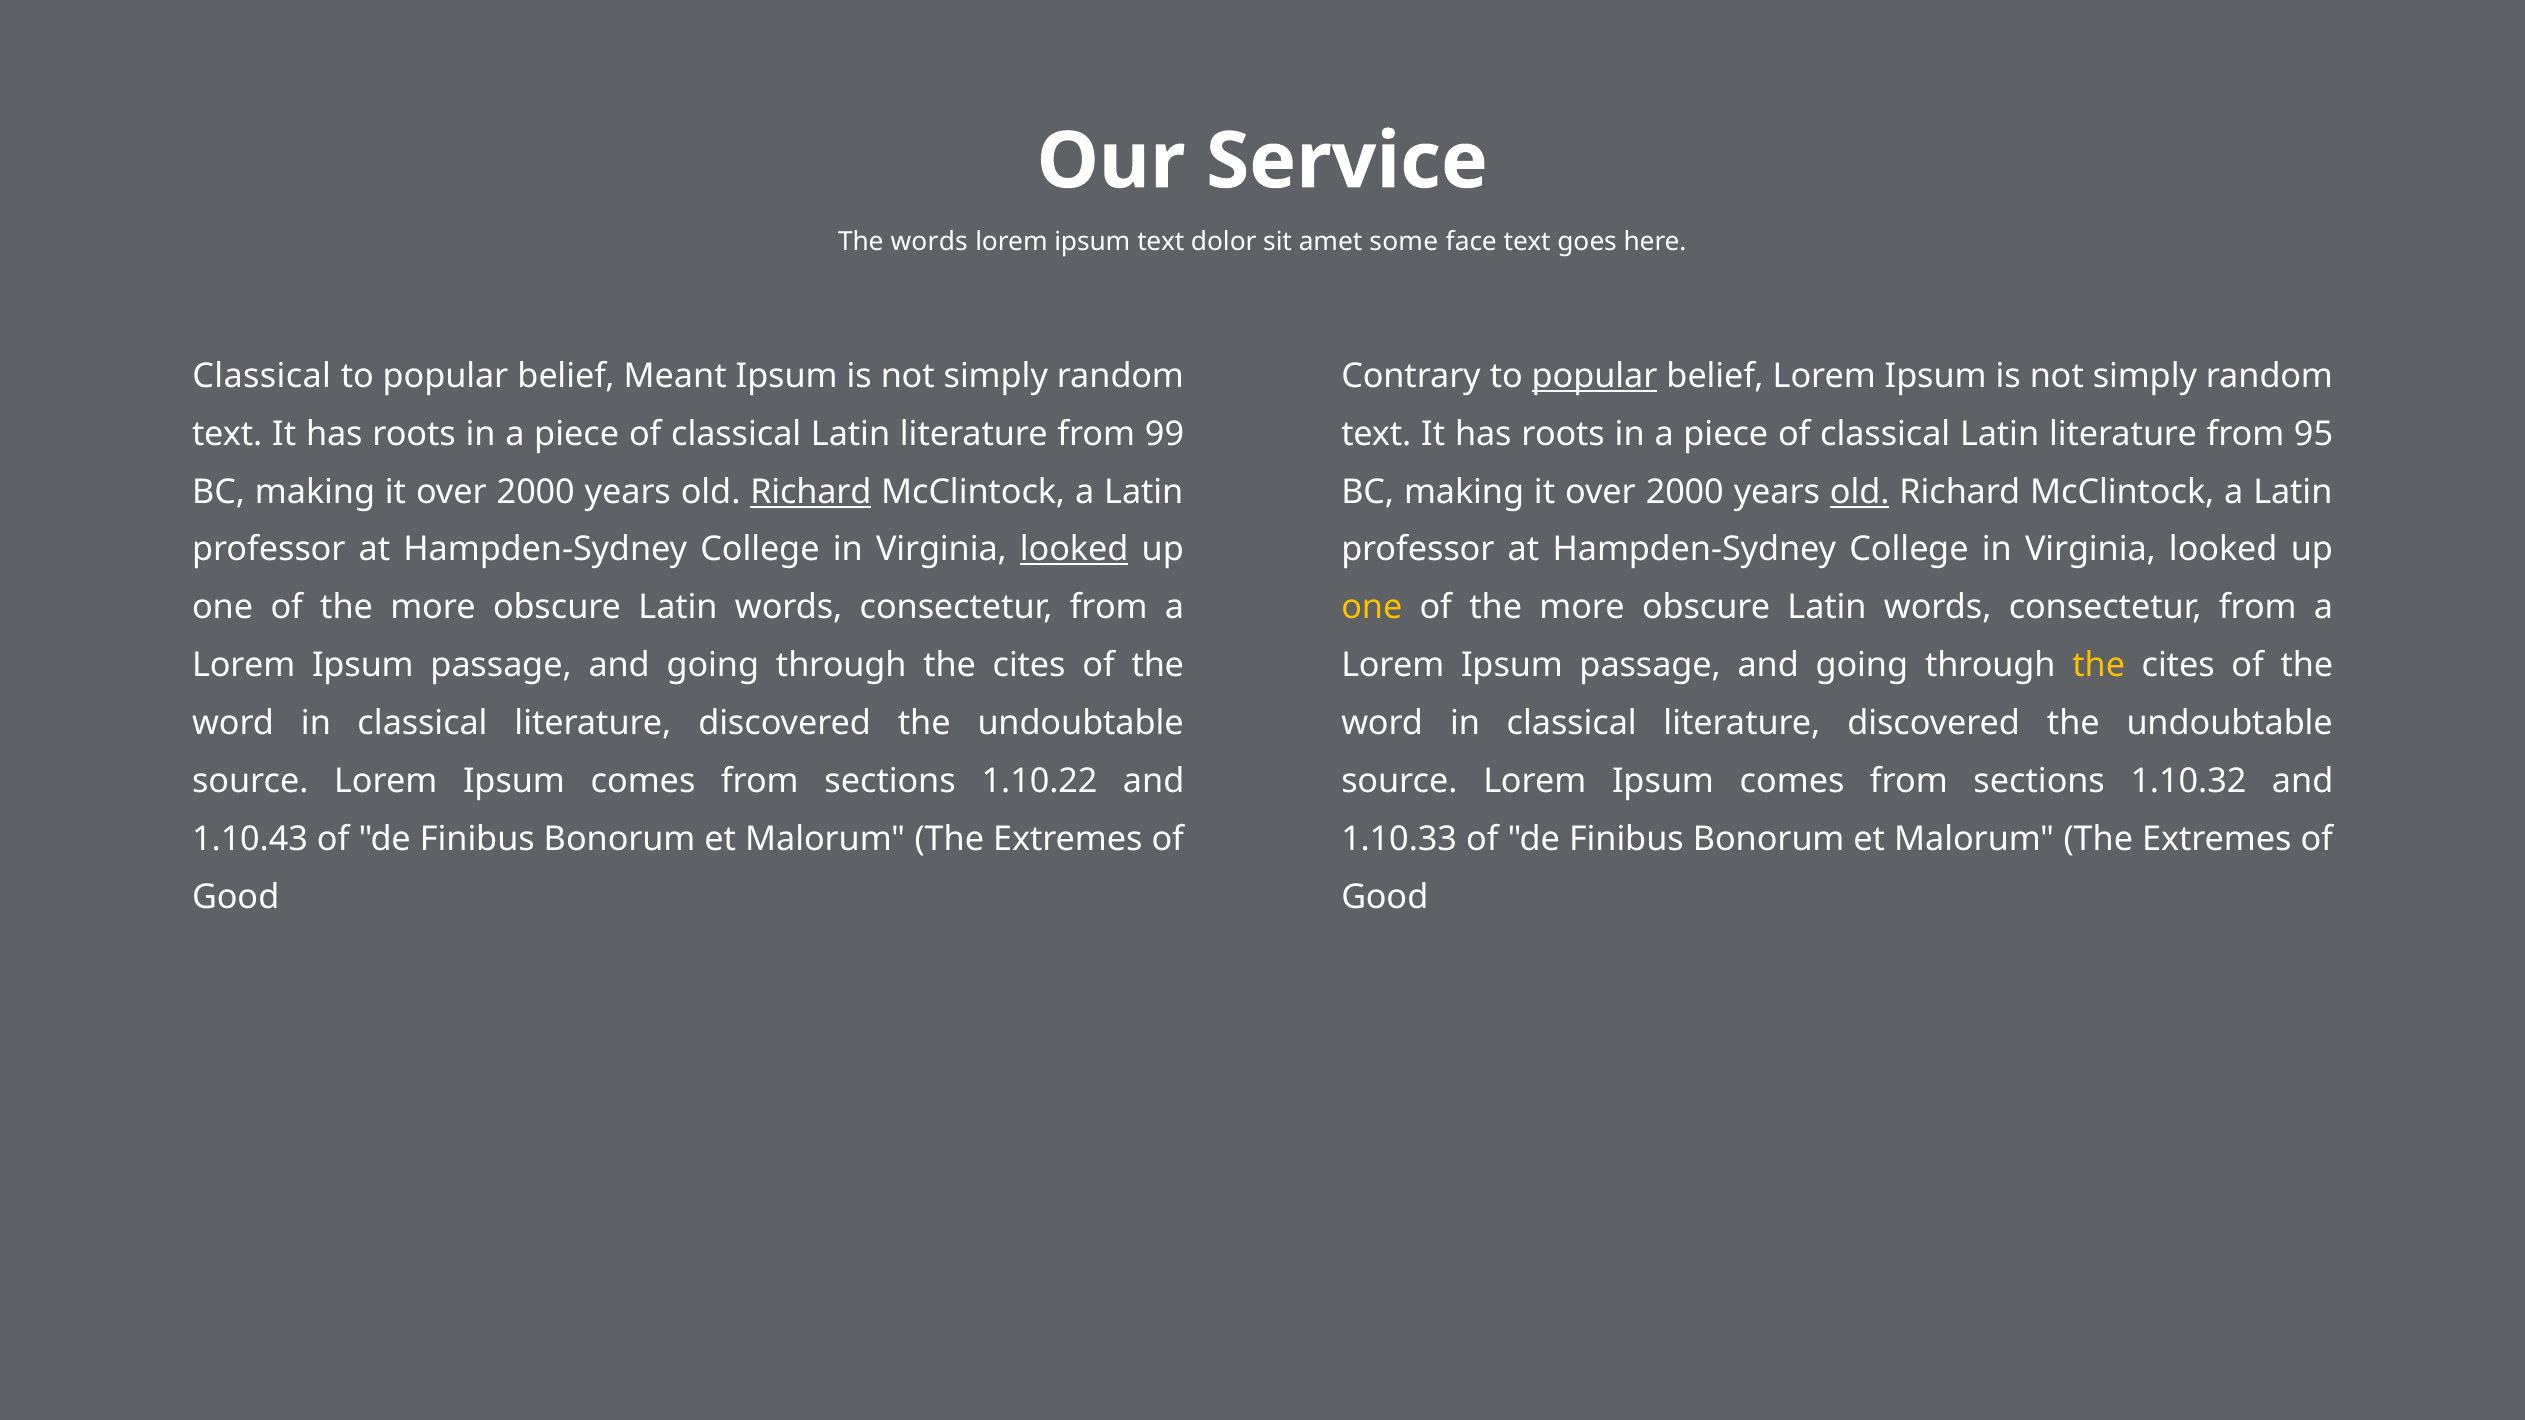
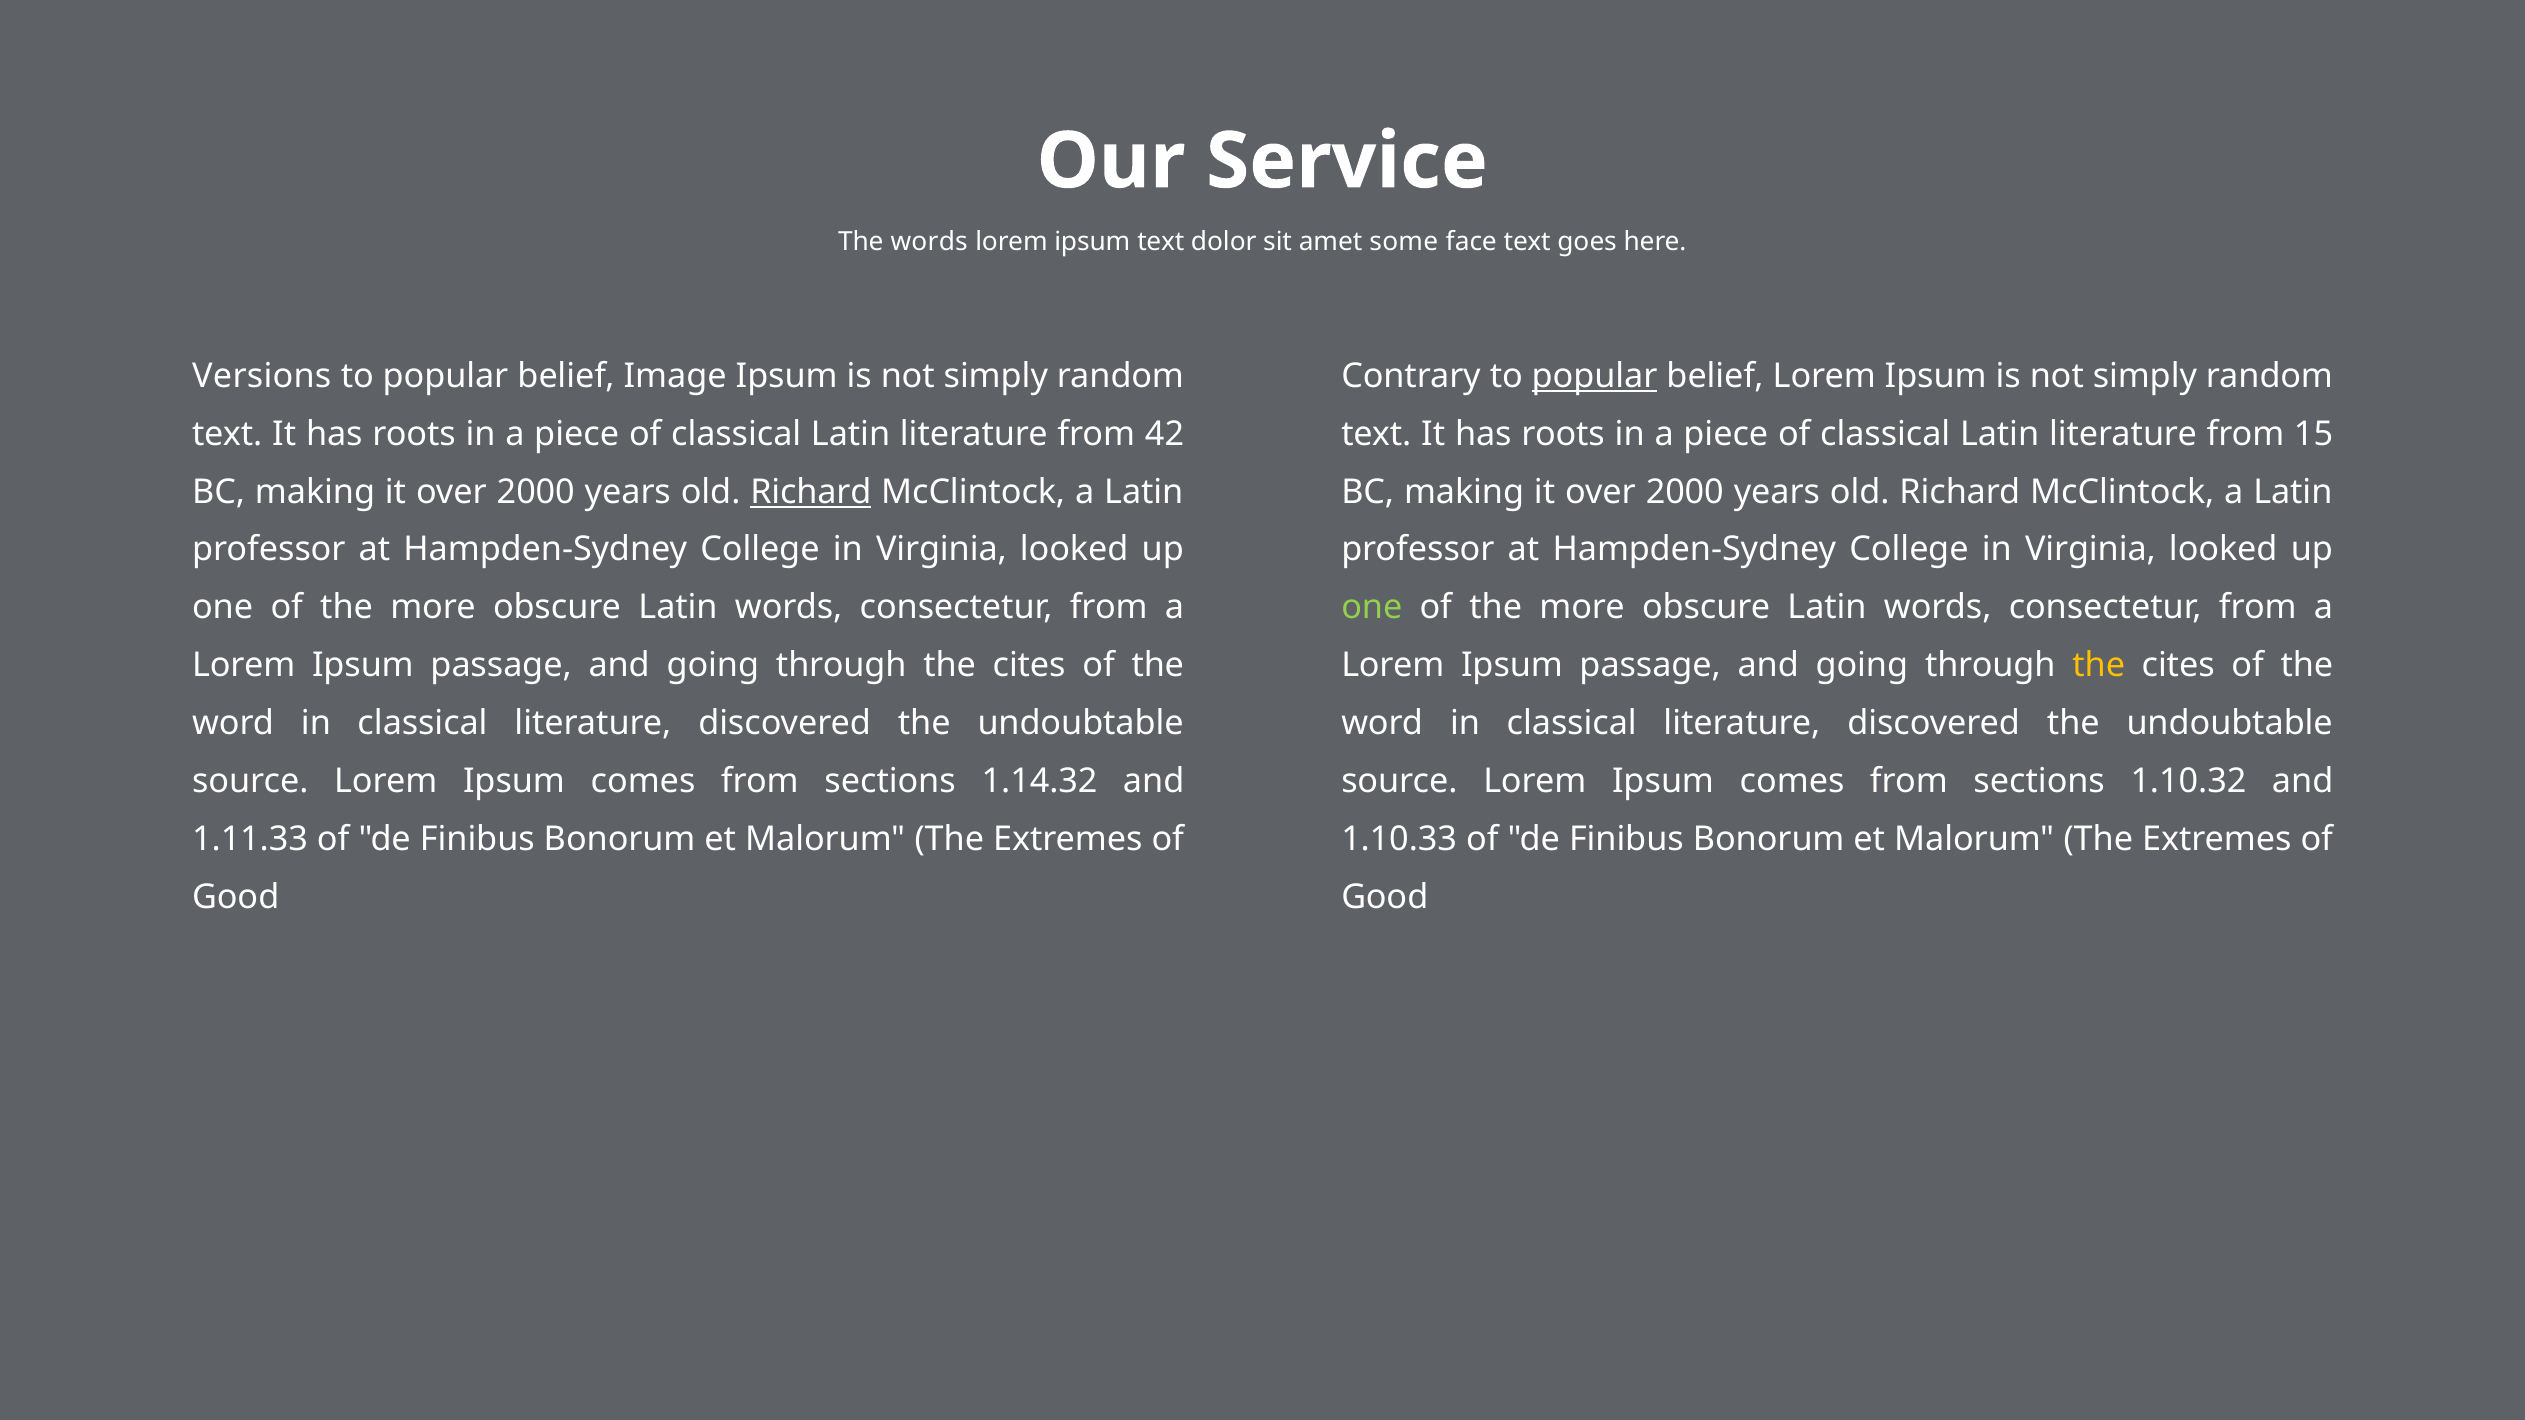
Classical: Classical -> Versions (262, 376)
Meant: Meant -> Image (675, 376)
99: 99 -> 42 (1165, 434)
95: 95 -> 15 (2314, 434)
old underline: present -> none (1860, 492)
looked underline: present -> none (1074, 550)
one colour: yellow -> light green (1372, 608)
1.10.22: 1.10.22 -> 1.14.32 (1040, 781)
1.10.43: 1.10.43 -> 1.11.33 (250, 839)
